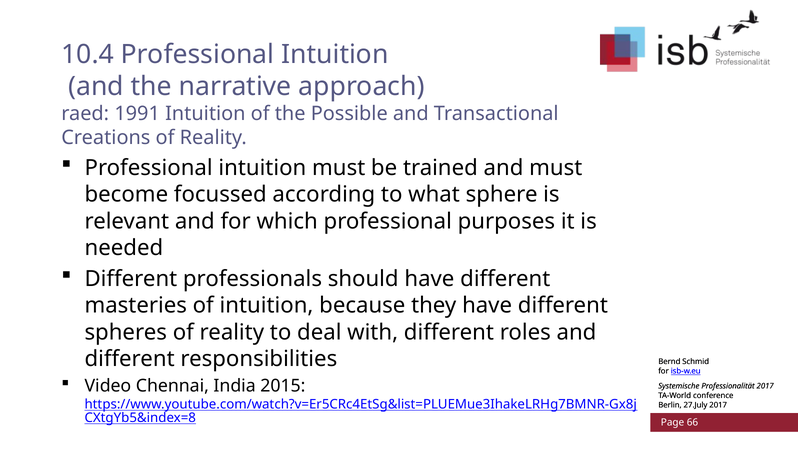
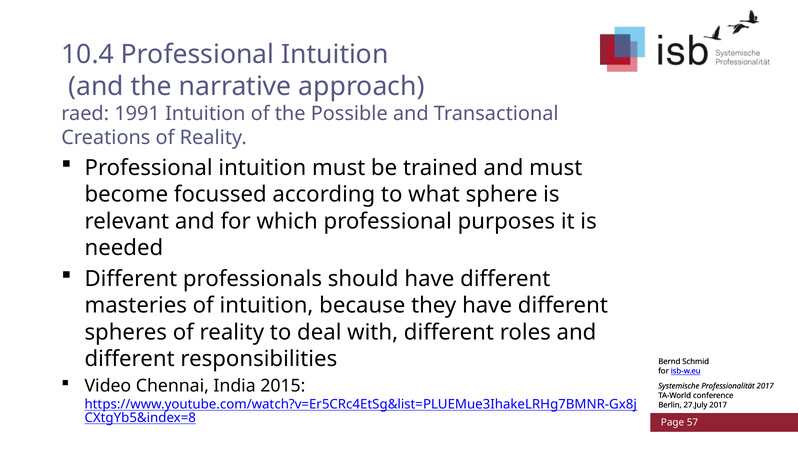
66: 66 -> 57 (693, 422)
